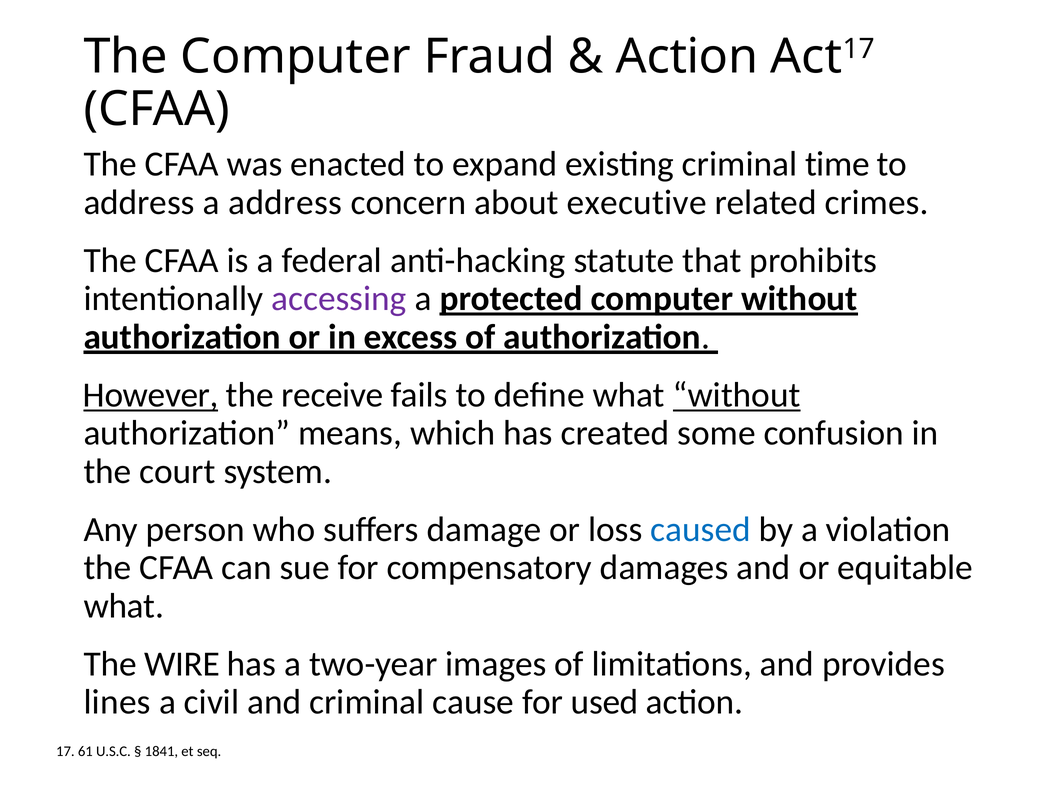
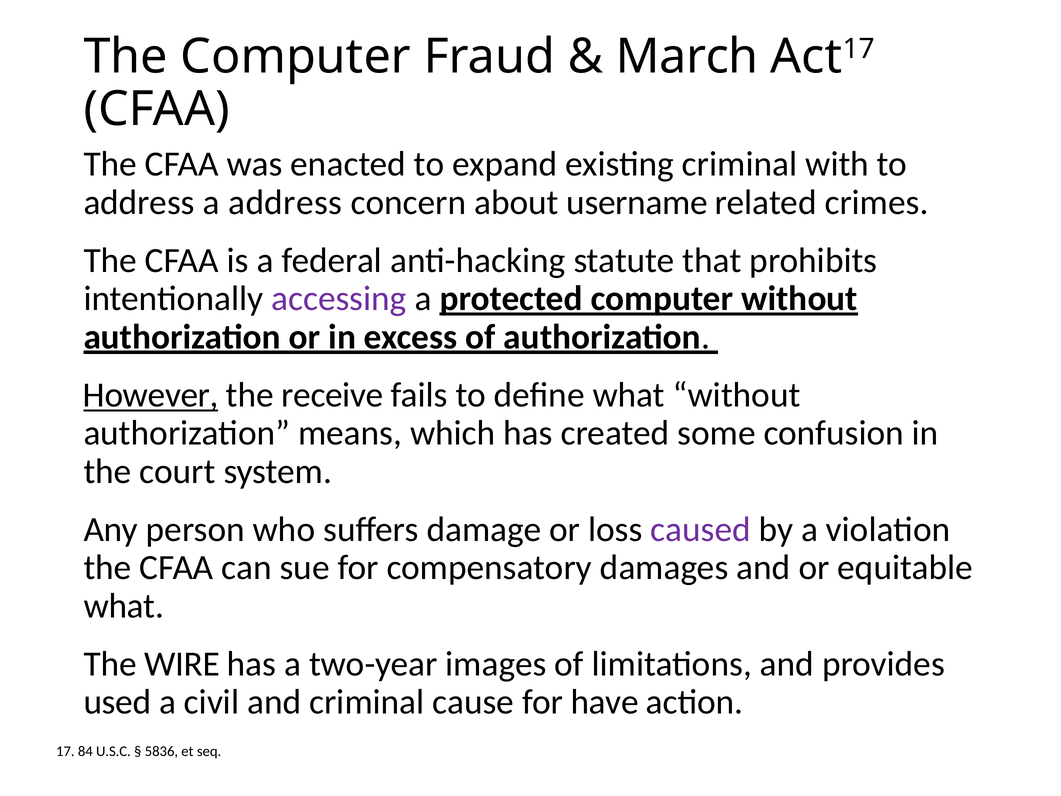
Action: Action -> March (687, 57)
time: time -> with (837, 164)
executive: executive -> username (637, 202)
without underline: present -> none (737, 395)
caused colour: blue -> purple (701, 529)
lines: lines -> used (117, 702)
used: used -> have (605, 702)
61: 61 -> 84 (85, 751)
1841: 1841 -> 5836 (161, 751)
